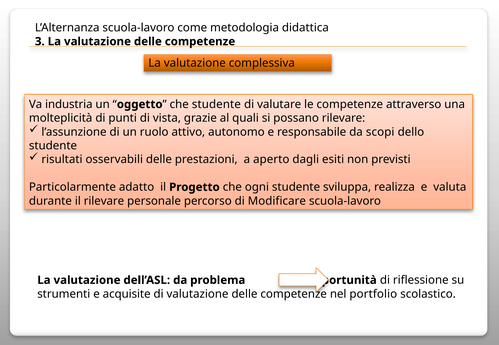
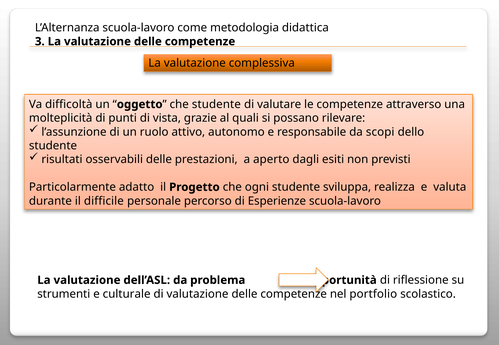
industria: industria -> difficoltà (69, 104)
il rilevare: rilevare -> difficile (104, 201)
Modificare: Modificare -> Esperienze (277, 201)
acquisite: acquisite -> culturale (127, 294)
